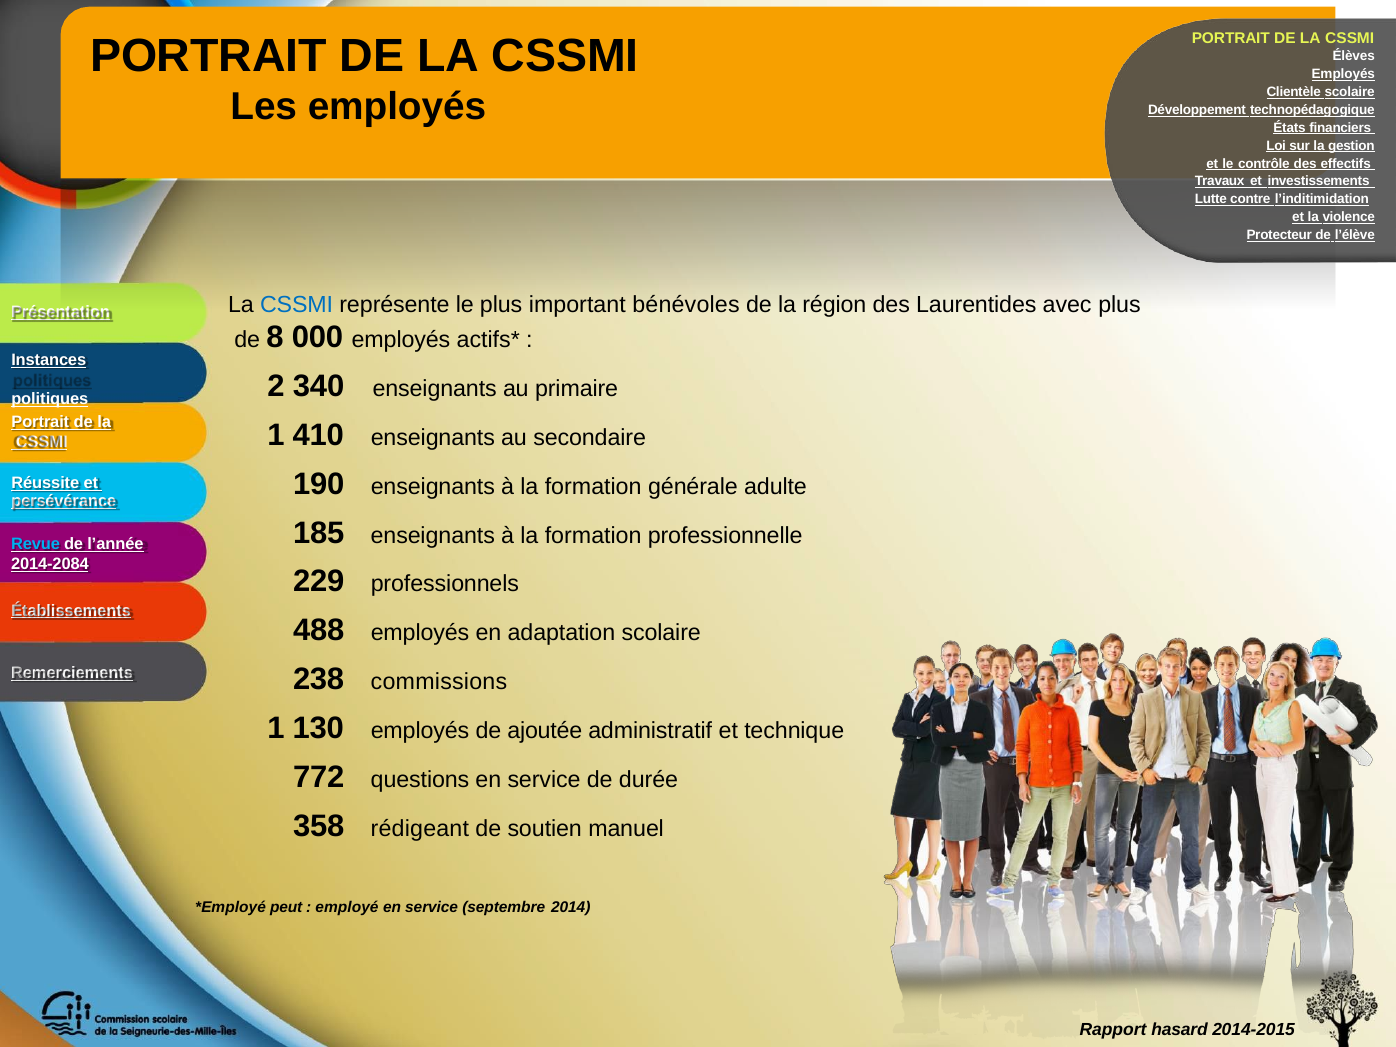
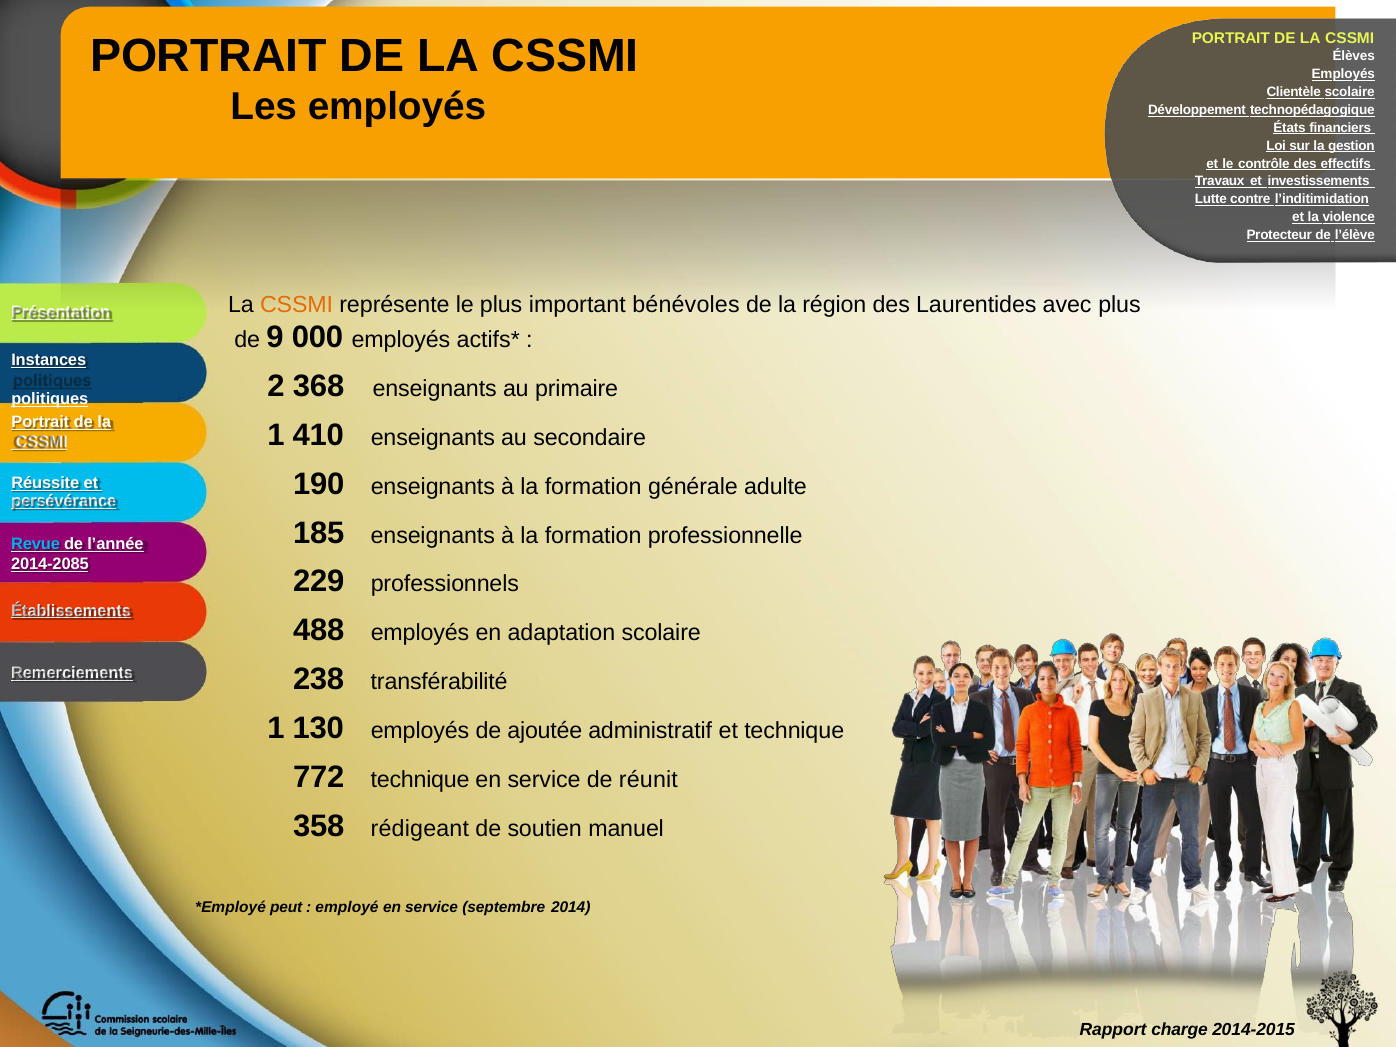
CSSMI colour: blue -> orange (297, 304)
8: 8 -> 9 (275, 337)
340: 340 -> 368 (319, 386)
2014-2084: 2014-2084 -> 2014-2085 (50, 564)
commissions: commissions -> transférabilité (439, 682)
questions: questions -> technique (420, 780)
durée: durée -> réunit (648, 780)
hasard: hasard -> charge (1180, 1030)
